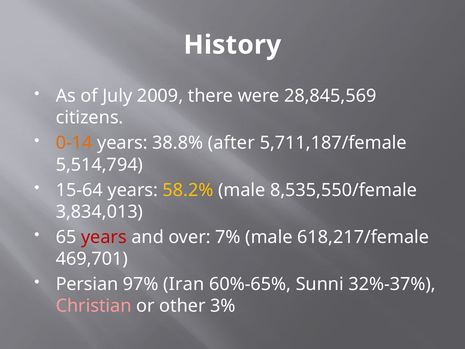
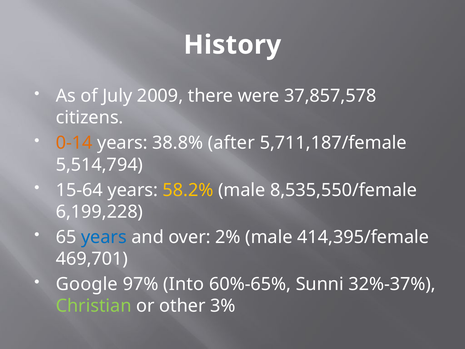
28,845,569: 28,845,569 -> 37,857,578 (330, 96)
3,834,013: 3,834,013 -> 6,199,228 (99, 212)
years colour: red -> blue (104, 237)
7%: 7% -> 2% (228, 237)
618,217/female: 618,217/female -> 414,395/female (363, 237)
Persian: Persian -> Google (87, 284)
Iran: Iran -> Into (184, 284)
Christian colour: pink -> light green (94, 306)
